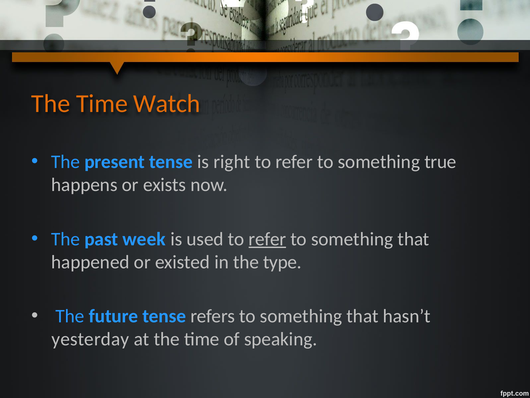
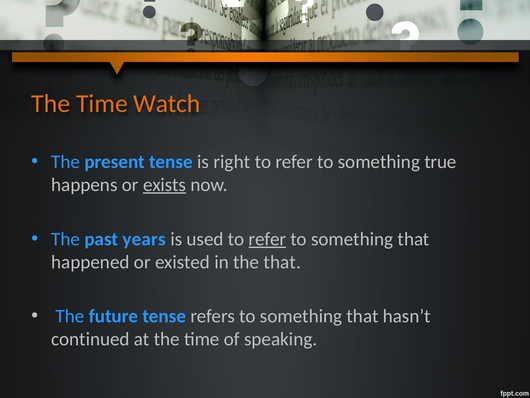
exists underline: none -> present (165, 185)
week: week -> years (144, 239)
the type: type -> that (282, 262)
yesterday: yesterday -> continued (90, 339)
